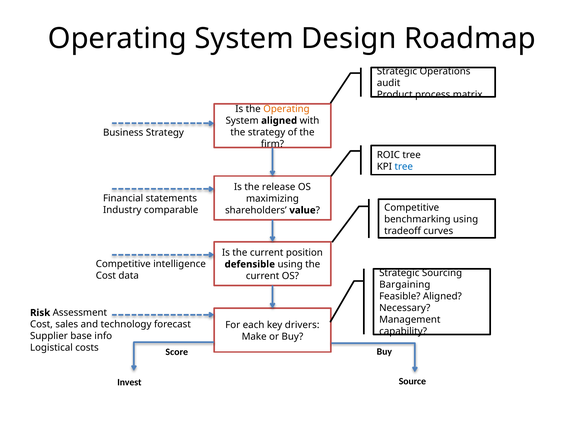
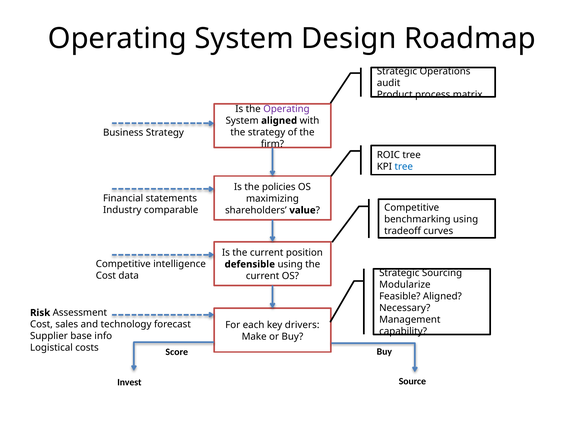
Operating colour: orange -> purple (286, 109)
release: release -> policies (279, 187)
Bargaining: Bargaining -> Modularize (405, 285)
